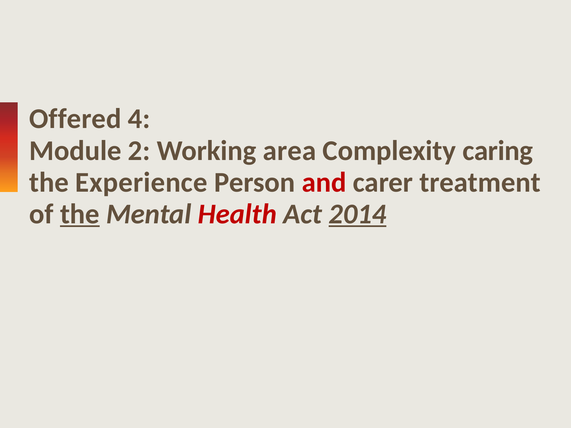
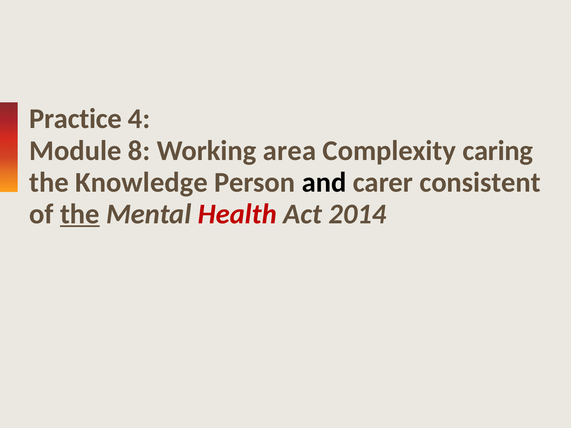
Offered: Offered -> Practice (75, 119)
2: 2 -> 8 (139, 151)
Experience: Experience -> Knowledge (142, 182)
and colour: red -> black (324, 182)
treatment: treatment -> consistent (480, 182)
2014 underline: present -> none (357, 214)
